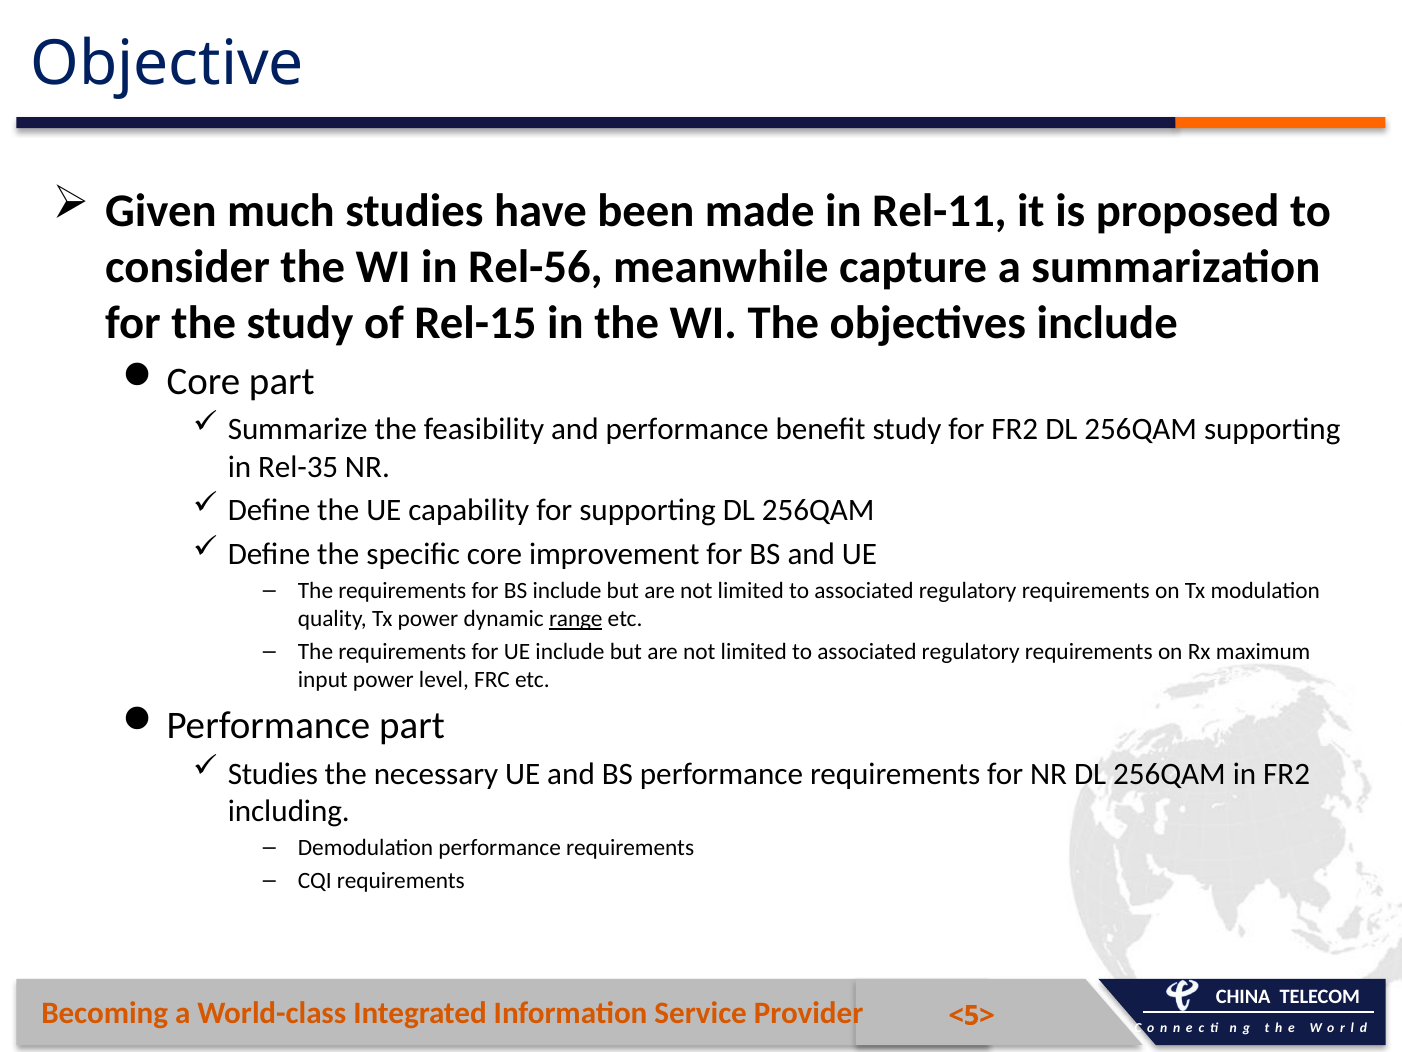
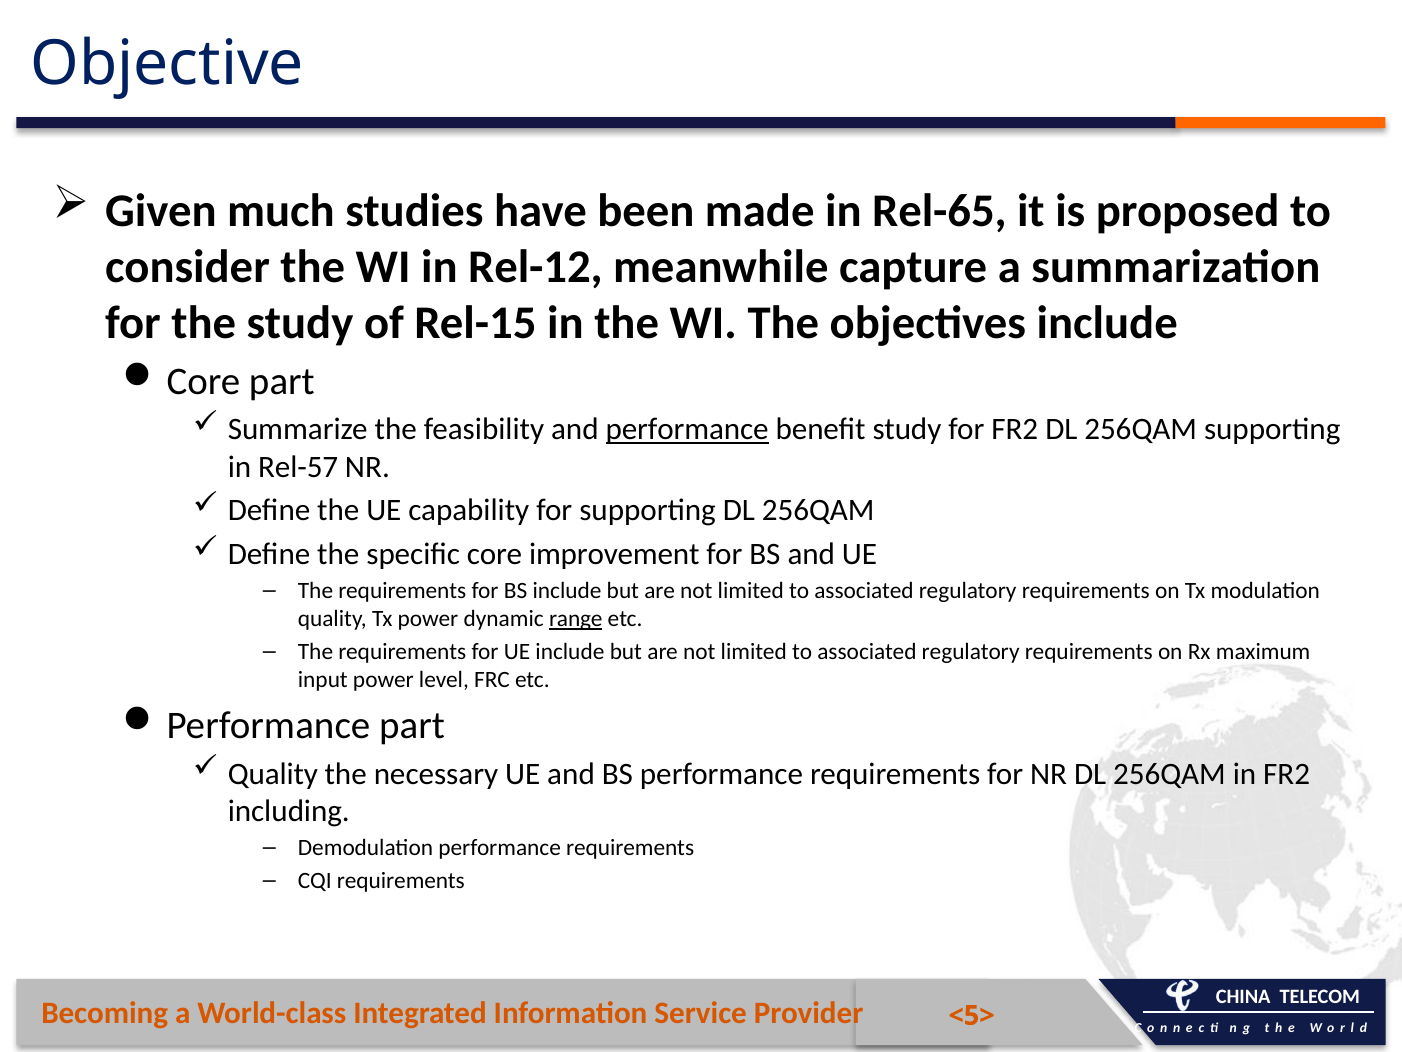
Rel-11: Rel-11 -> Rel-65 (939, 211)
Rel-56: Rel-56 -> Rel-12 (535, 267)
performance underline: none -> present (687, 429)
Rel-35: Rel-35 -> Rel-57 (298, 467)
Studies: Studies -> Quality (273, 773)
